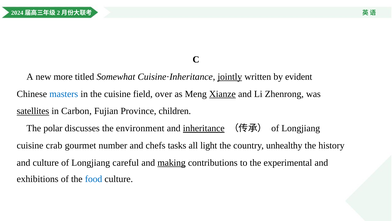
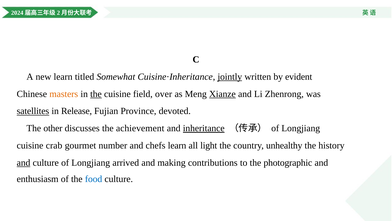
new more: more -> learn (63, 77)
masters colour: blue -> orange (64, 94)
the underline: none -> present (96, 94)
Carbon: Carbon -> Release (77, 111)
children: children -> devoted (175, 111)
polar: polar -> other (53, 128)
environment: environment -> achievement (140, 128)
chefs tasks: tasks -> learn (177, 145)
and underline: none -> present (24, 162)
careful: careful -> arrived (126, 162)
making underline: present -> none (172, 162)
experimental: experimental -> photographic (288, 162)
exhibitions: exhibitions -> enthusiasm (38, 179)
